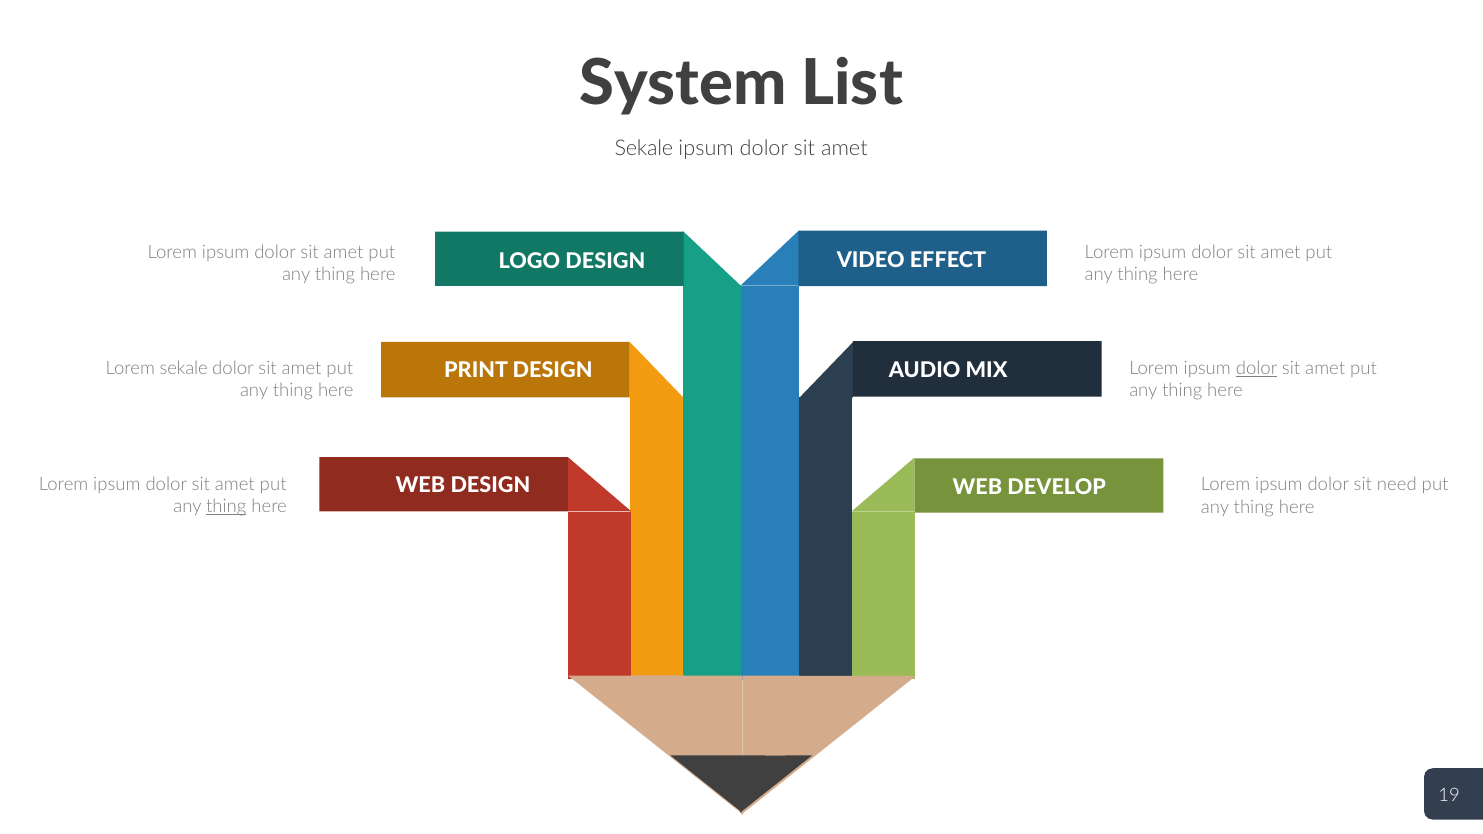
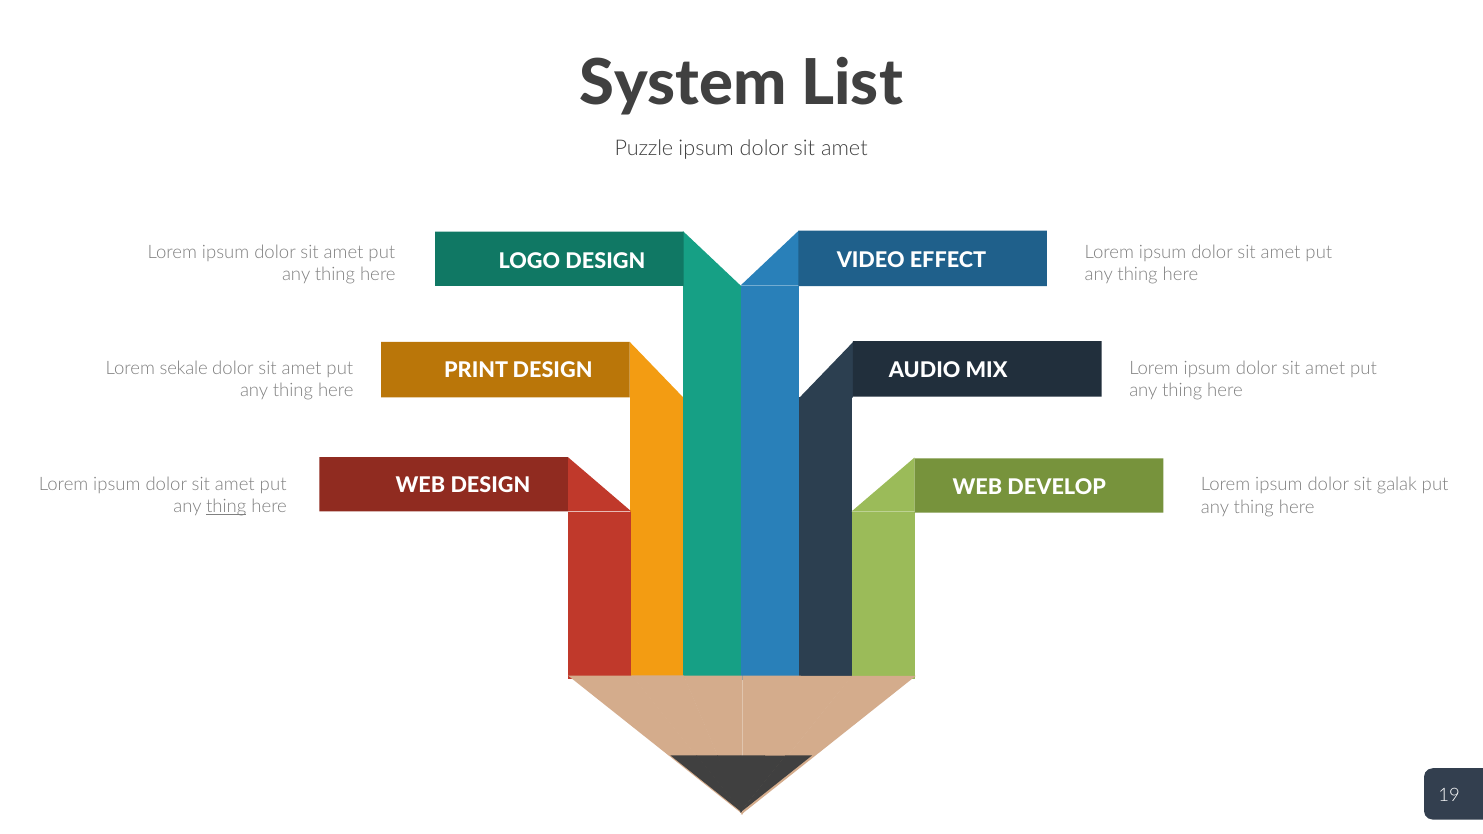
Sekale: Sekale -> Puzzle (644, 149)
dolor underline: present -> none (1257, 369)
need: need -> galak (1397, 485)
